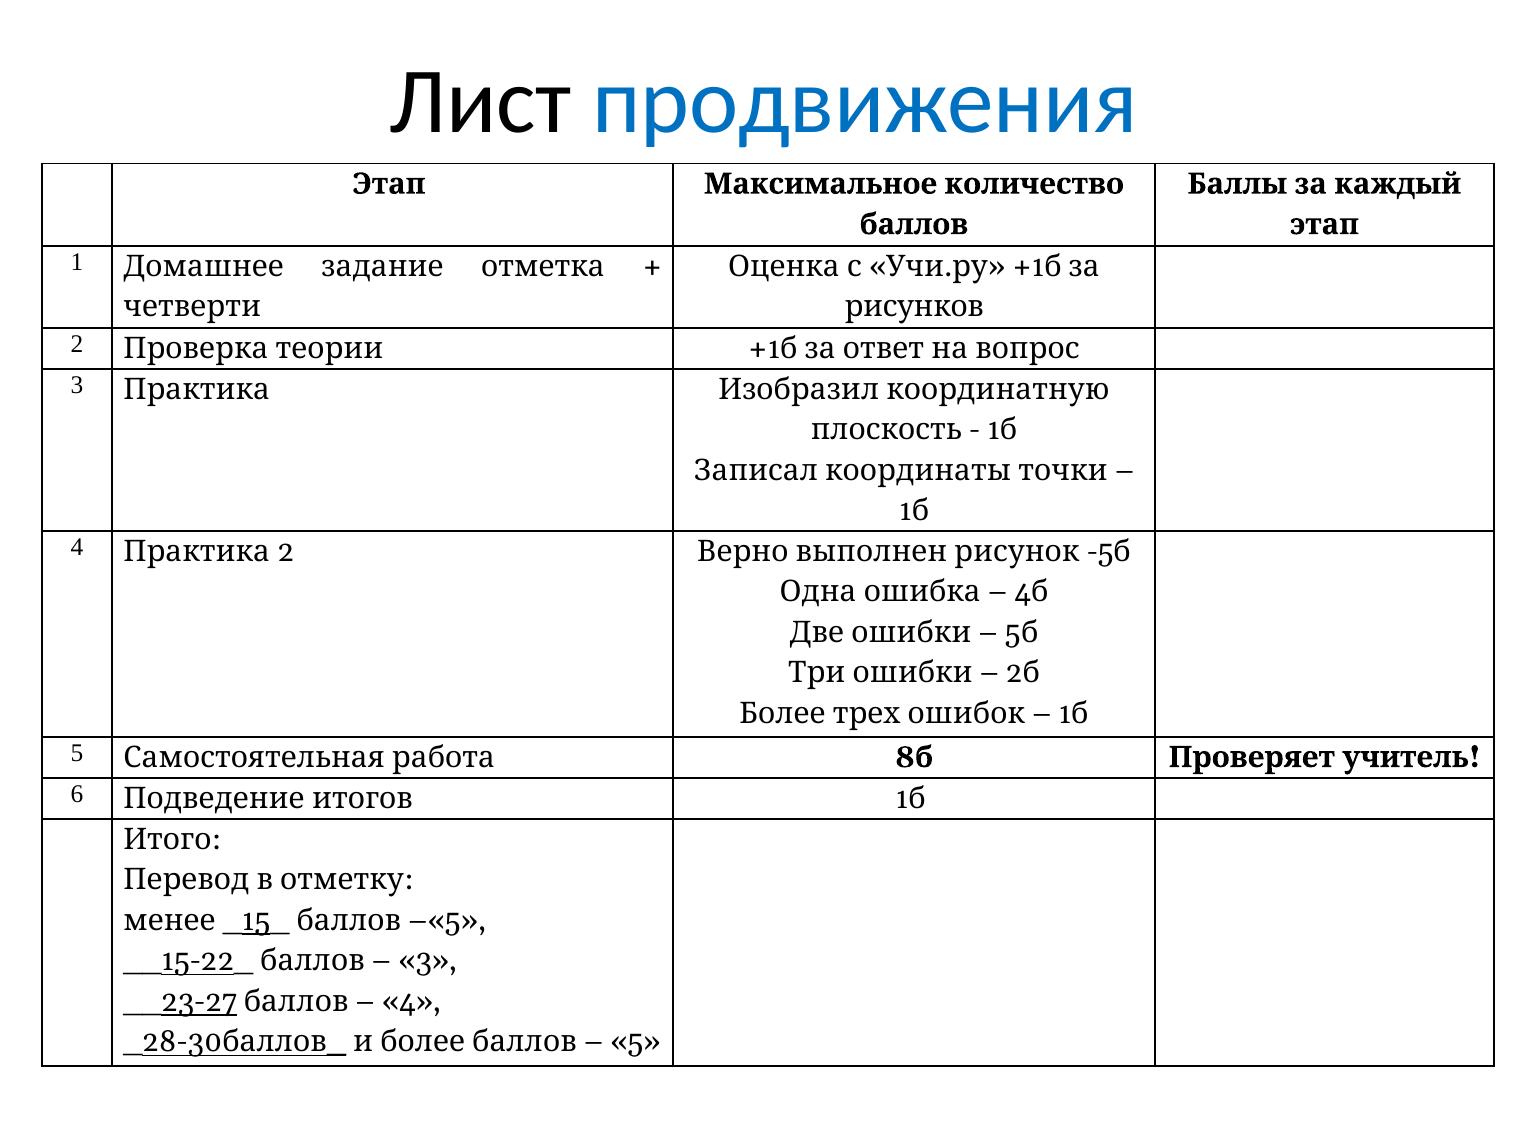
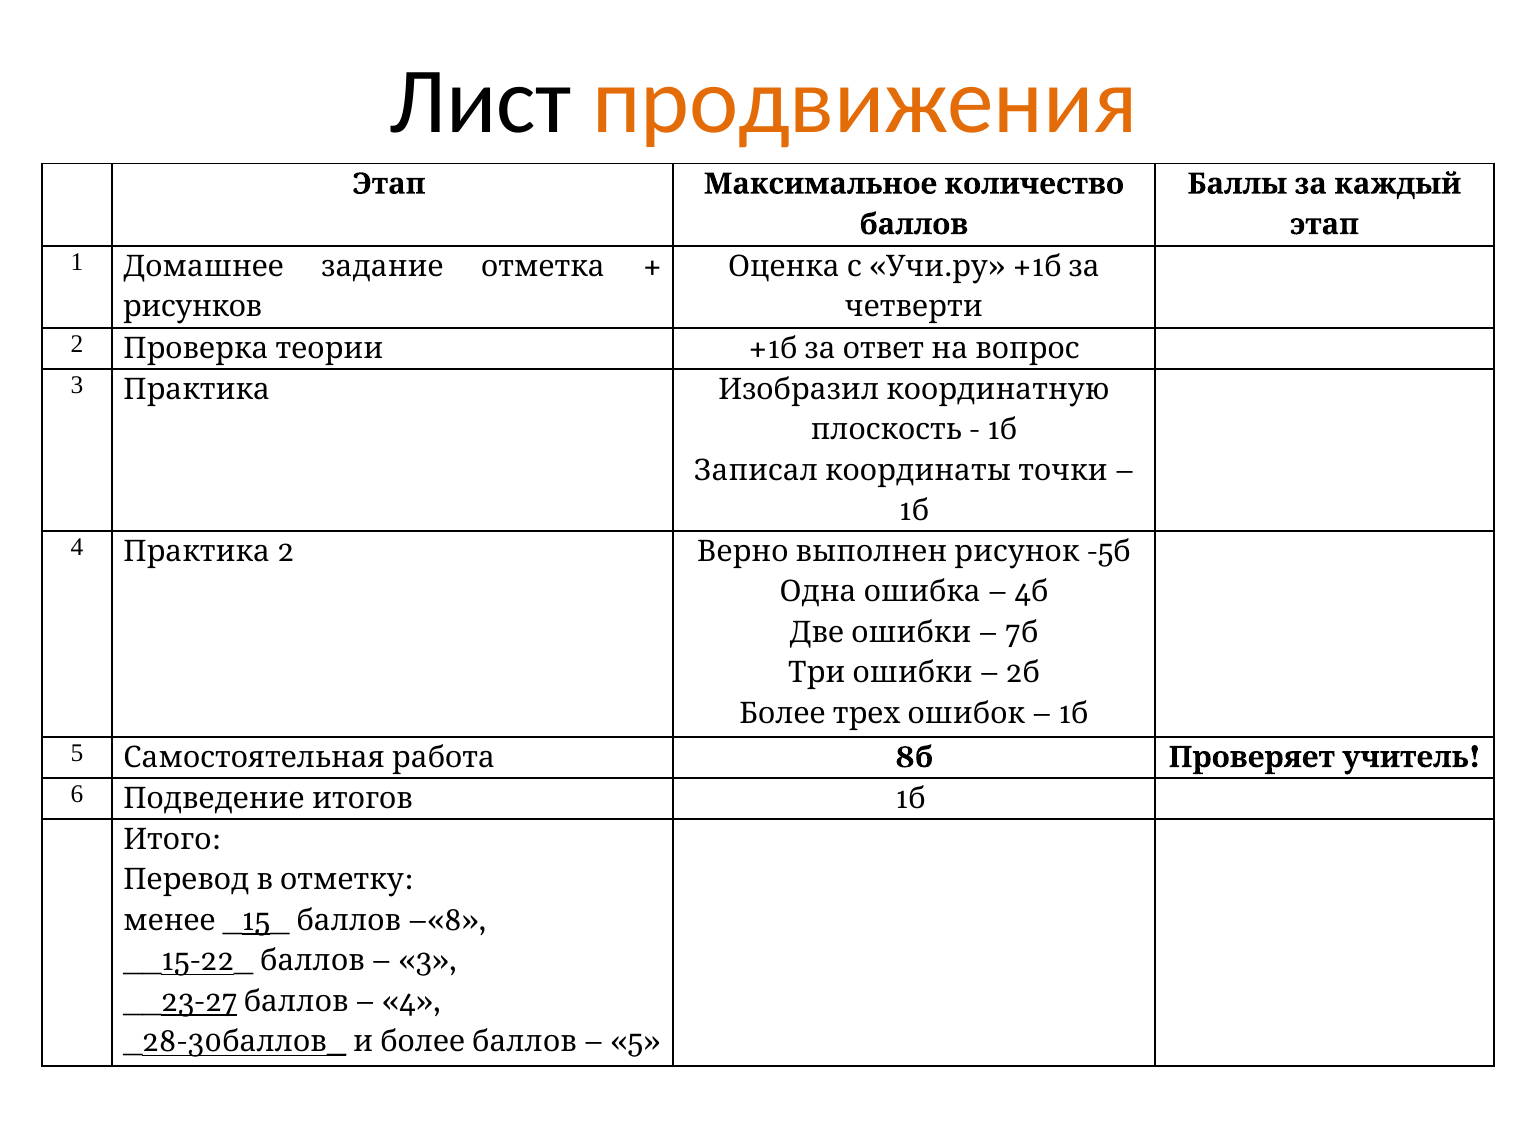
продвижения colour: blue -> orange (865, 102)
четверти: четверти -> рисунков (192, 307)
рисунков: рисунков -> четверти (914, 307)
5: 5 -> 7 (1013, 633)
–«5: –«5 -> –«8 (447, 921)
